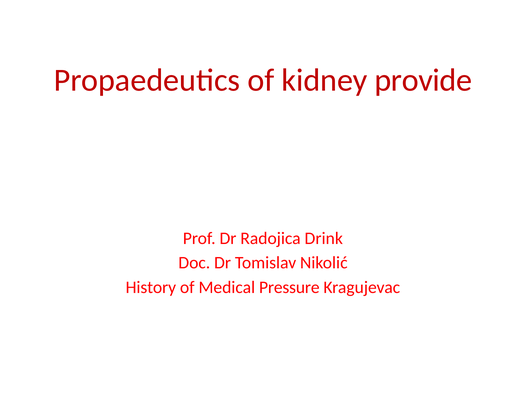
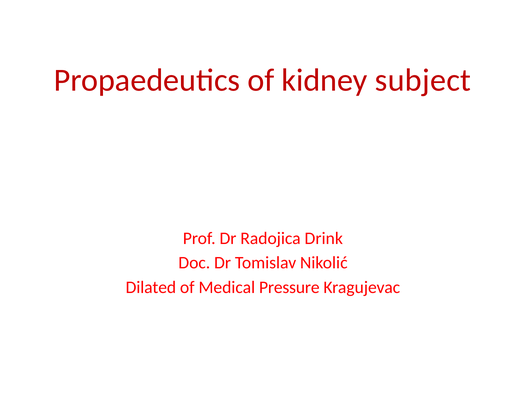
provide: provide -> subject (423, 80)
History: History -> Dilated (151, 287)
